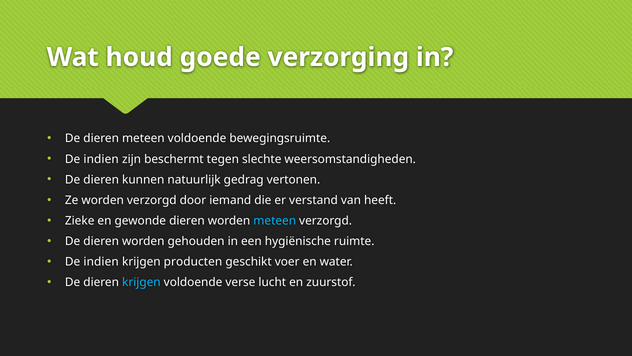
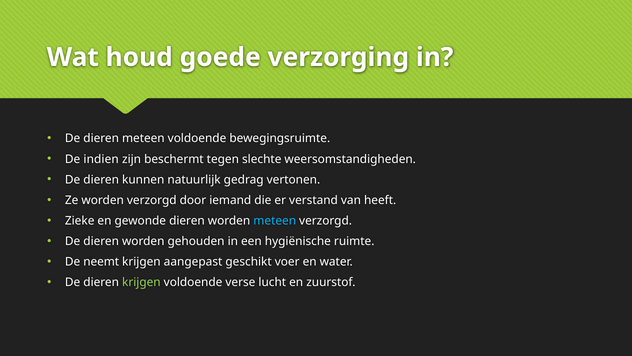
indien: indien -> neemt (101, 262)
producten: producten -> aangepast (193, 262)
krijgen colour: light blue -> light green (141, 282)
